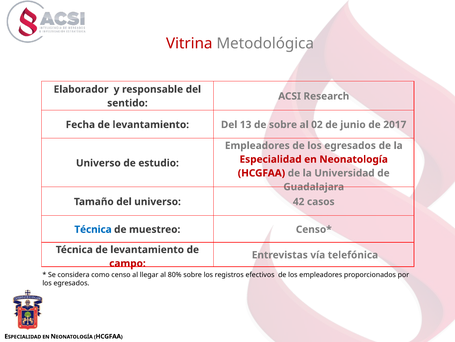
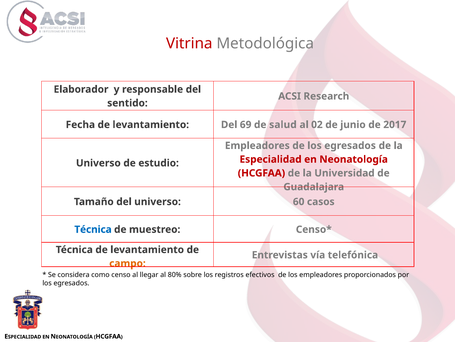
13: 13 -> 69 (246, 124)
de sobre: sobre -> salud (283, 124)
42: 42 -> 60 (299, 201)
campo colour: red -> orange (127, 263)
